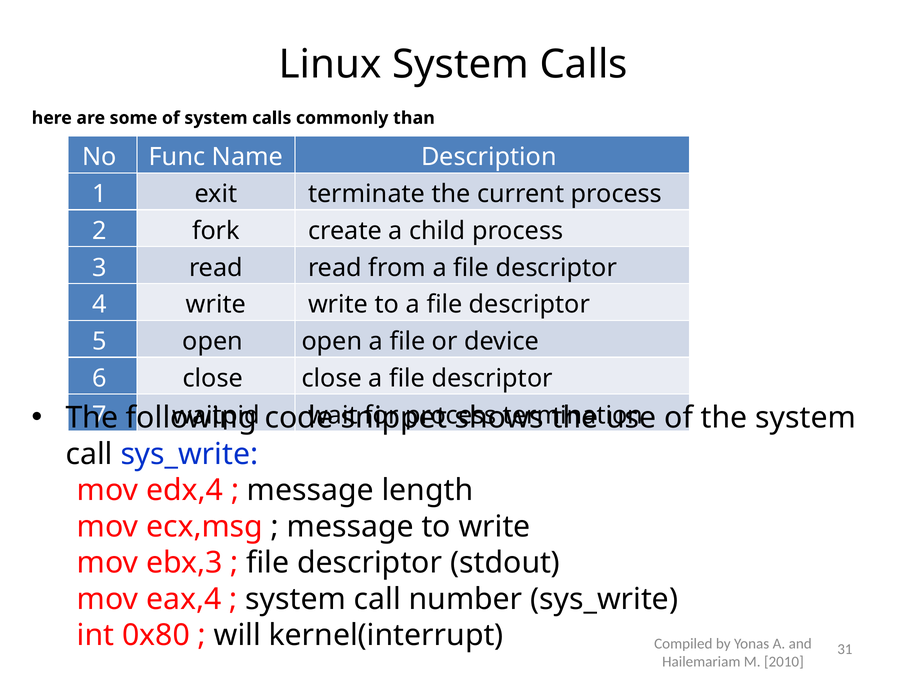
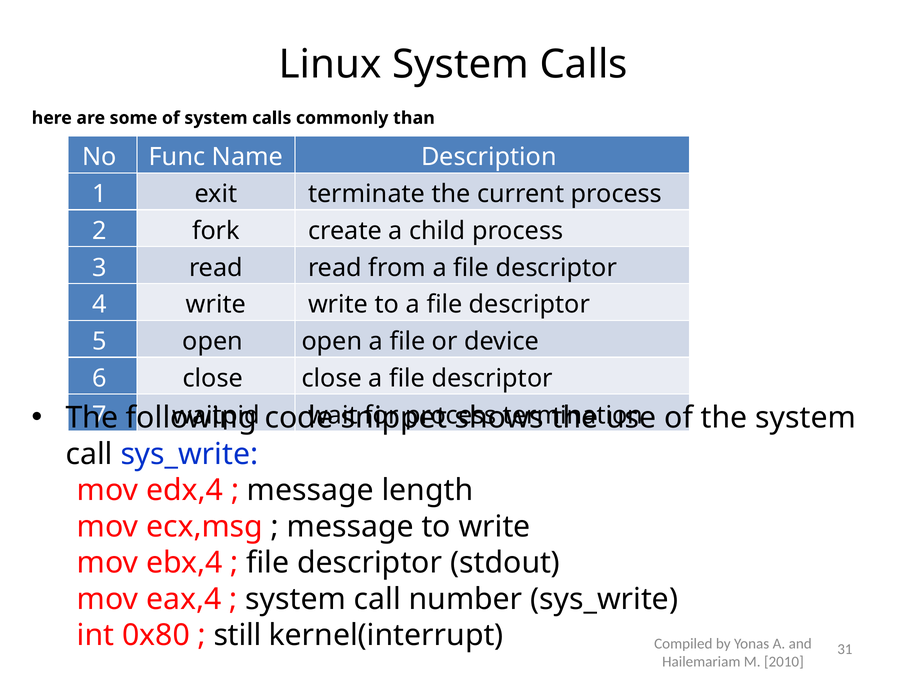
ebx,3: ebx,3 -> ebx,4 (184, 563)
will: will -> still (238, 636)
